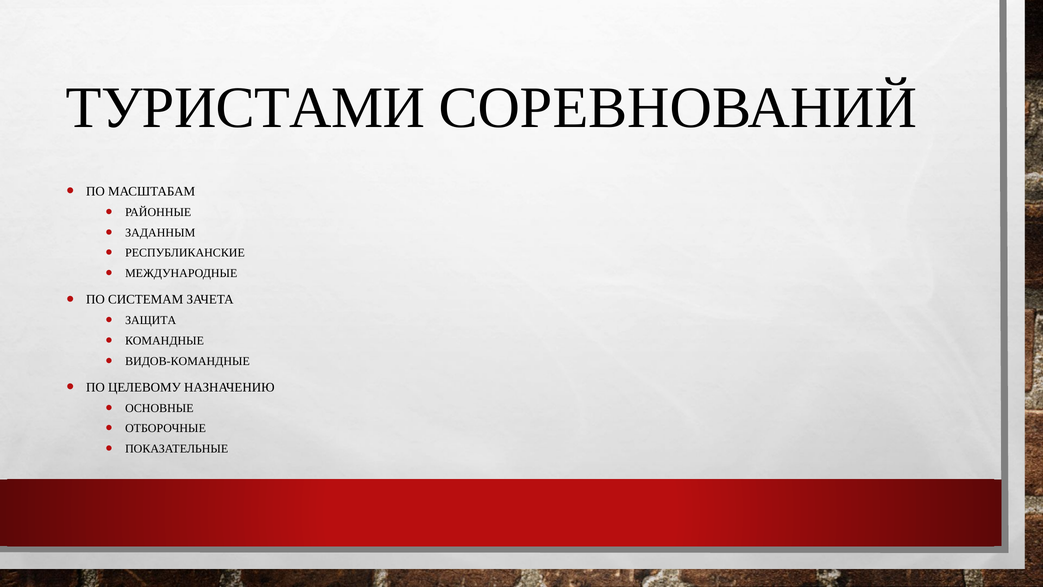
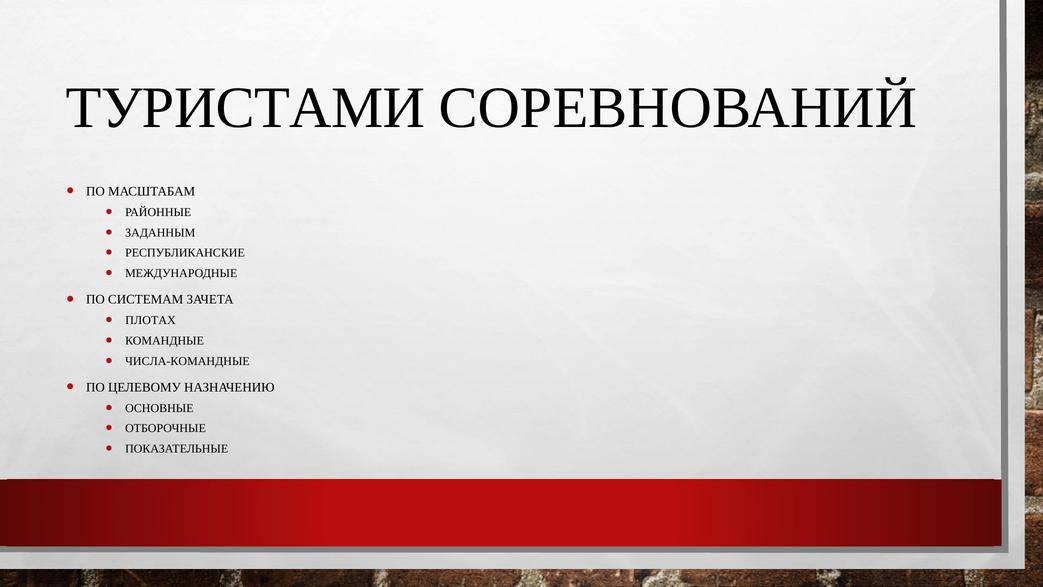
ЗАЩИТА: ЗАЩИТА -> ПЛОТАХ (151, 320)
ВИДОВ-КОМАНДНЫЕ: ВИДОВ-КОМАНДНЫЕ -> ЧИСЛА-КОМАНДНЫЕ (187, 361)
